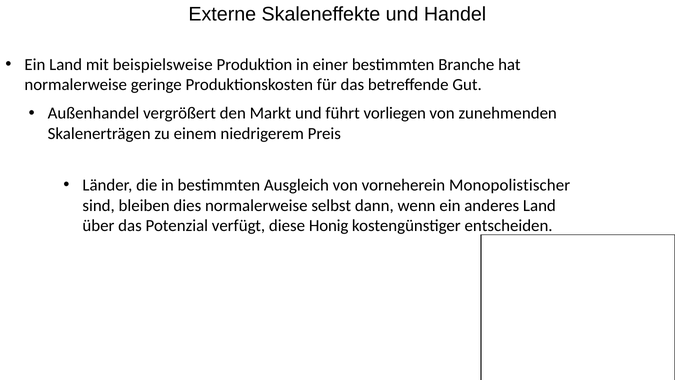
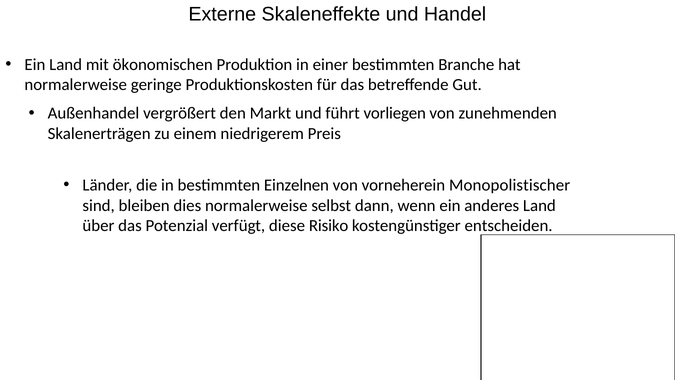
beispielsweise: beispielsweise -> ökonomischen (163, 65)
Ausgleich: Ausgleich -> Einzelnen (296, 185)
Honig: Honig -> Risiko (329, 226)
